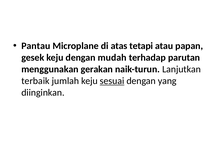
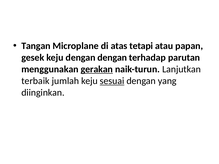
Pantau: Pantau -> Tangan (36, 46)
dengan mudah: mudah -> dengan (112, 58)
gerakan underline: none -> present (97, 69)
